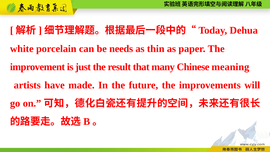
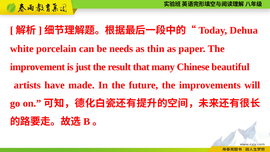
meaning: meaning -> beautiful (230, 67)
